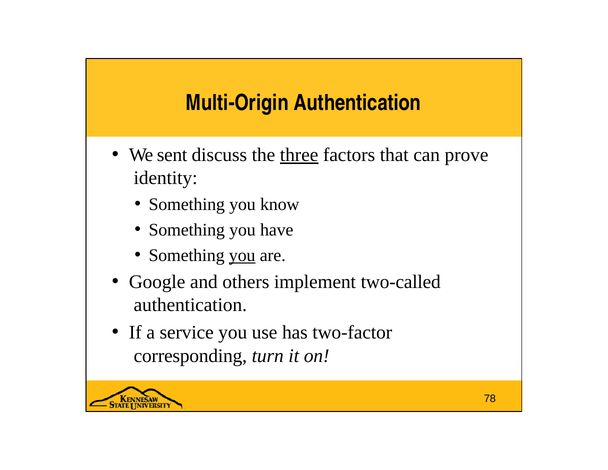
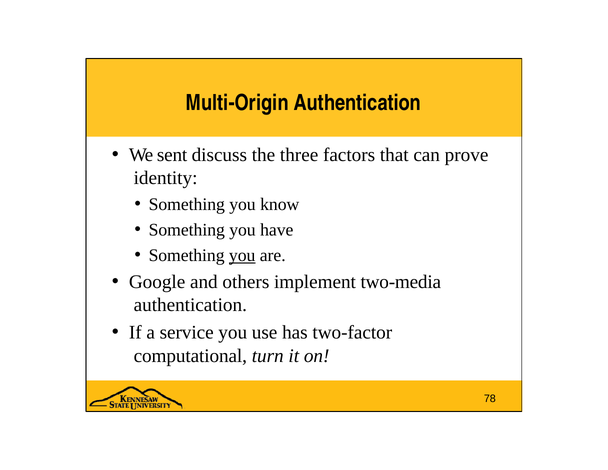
three underline: present -> none (299, 155)
two-called: two-called -> two-media (401, 282)
corresponding: corresponding -> computational (190, 356)
